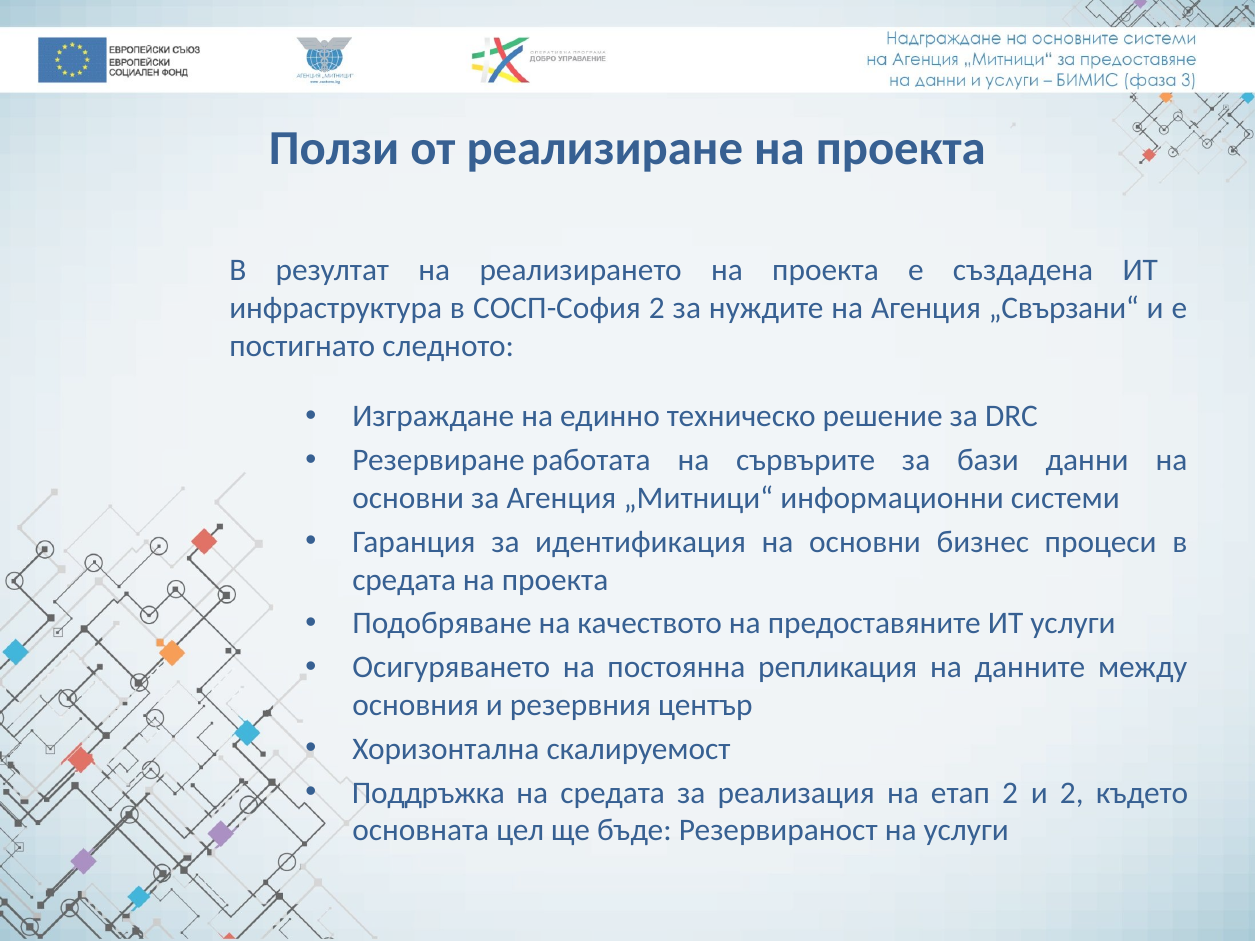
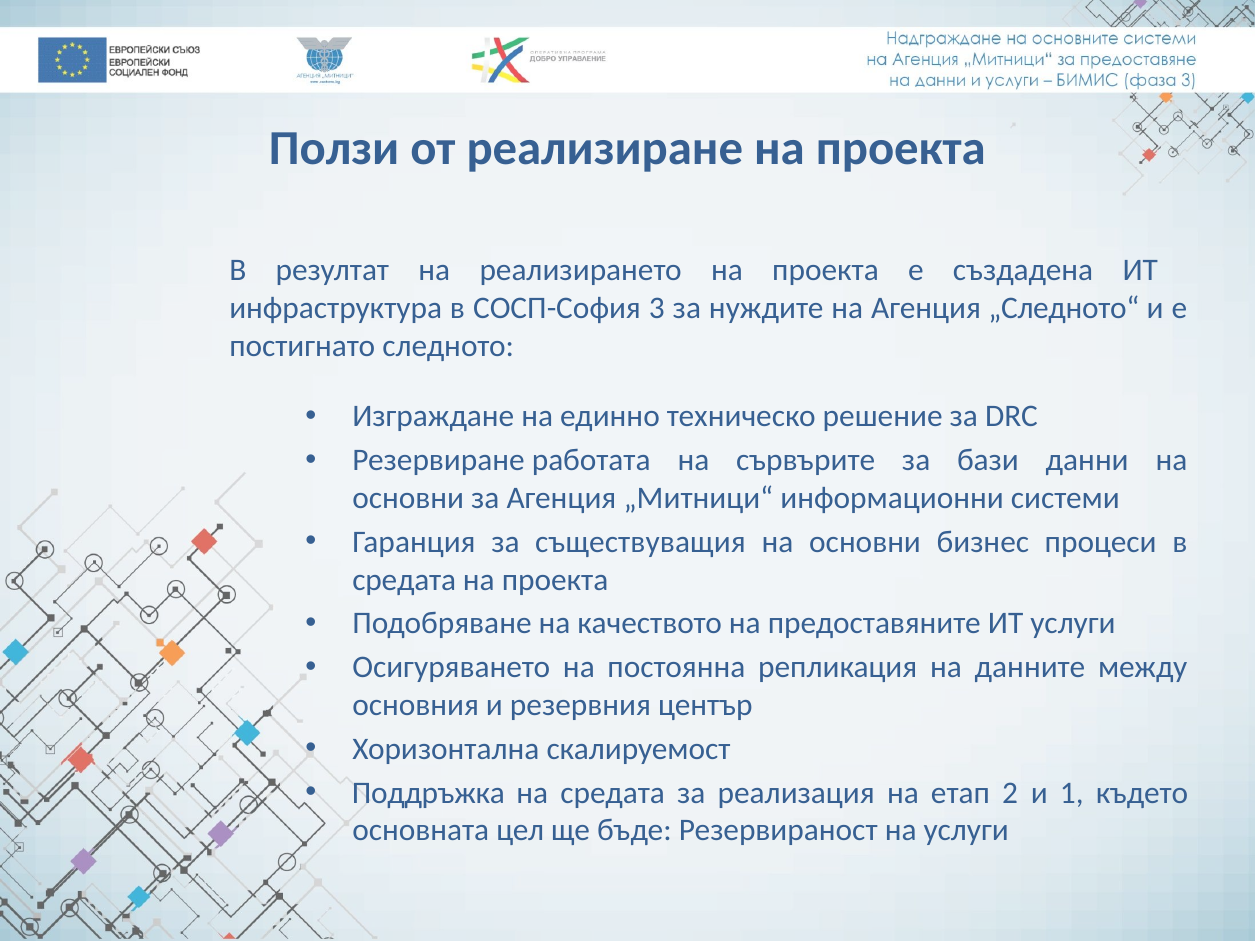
СОСП-София 2: 2 -> 3 (657, 308)
„Свързани“: „Свързани“ -> „Следното“ (1064, 308)
идентификация: идентификация -> съществуващия (641, 542)
и 2: 2 -> 1 (1072, 793)
